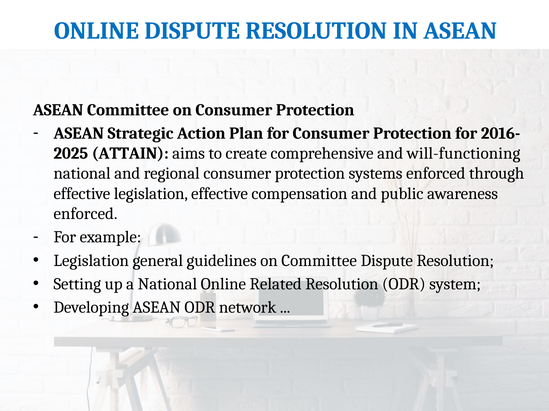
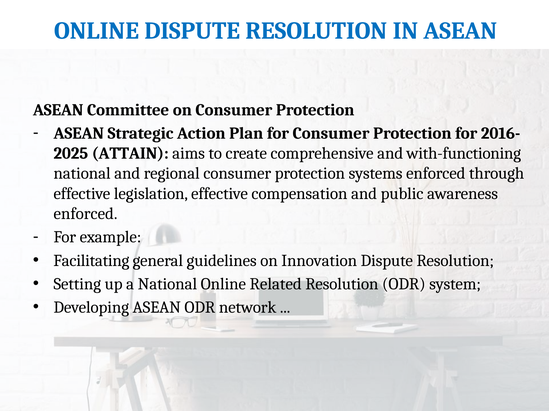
will-functioning: will-functioning -> with-functioning (464, 154)
Legislation: Legislation -> Facilitating (91, 261)
on Committee: Committee -> Innovation (319, 261)
